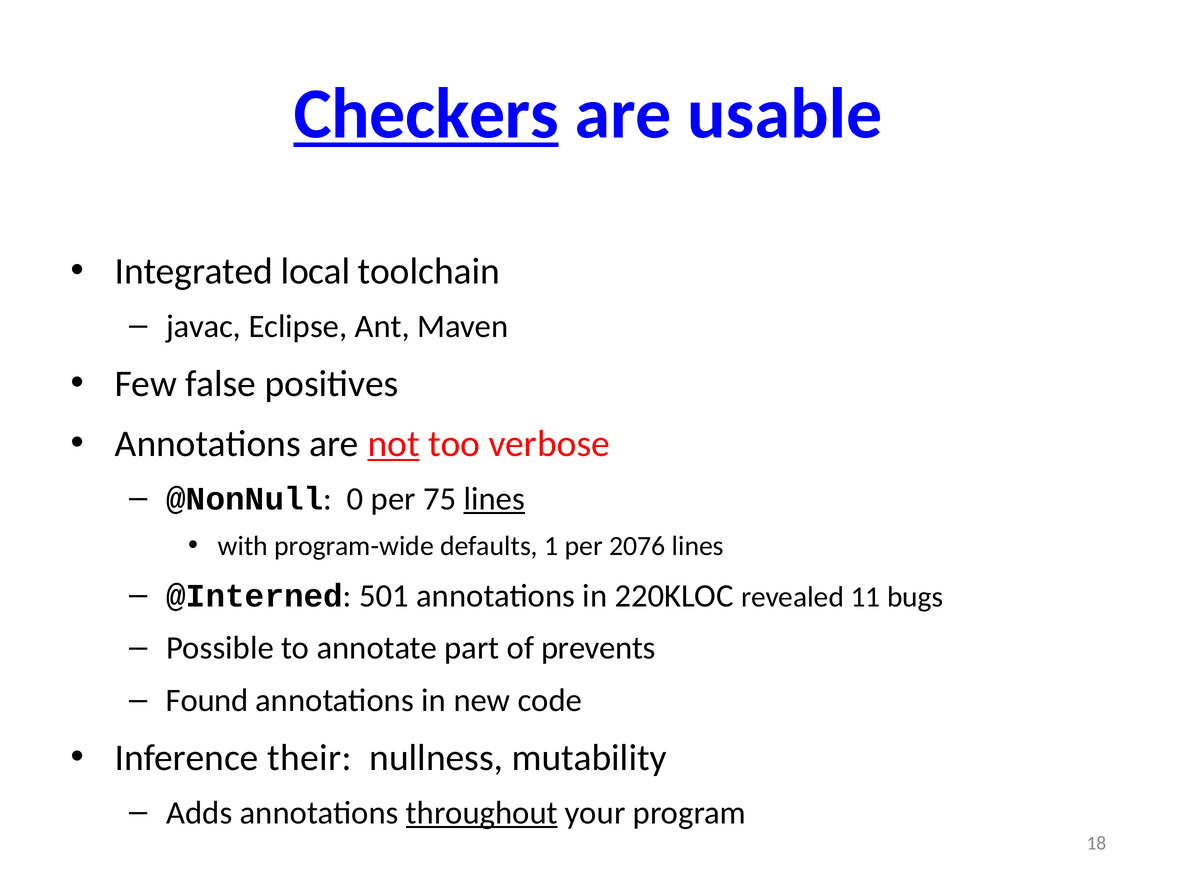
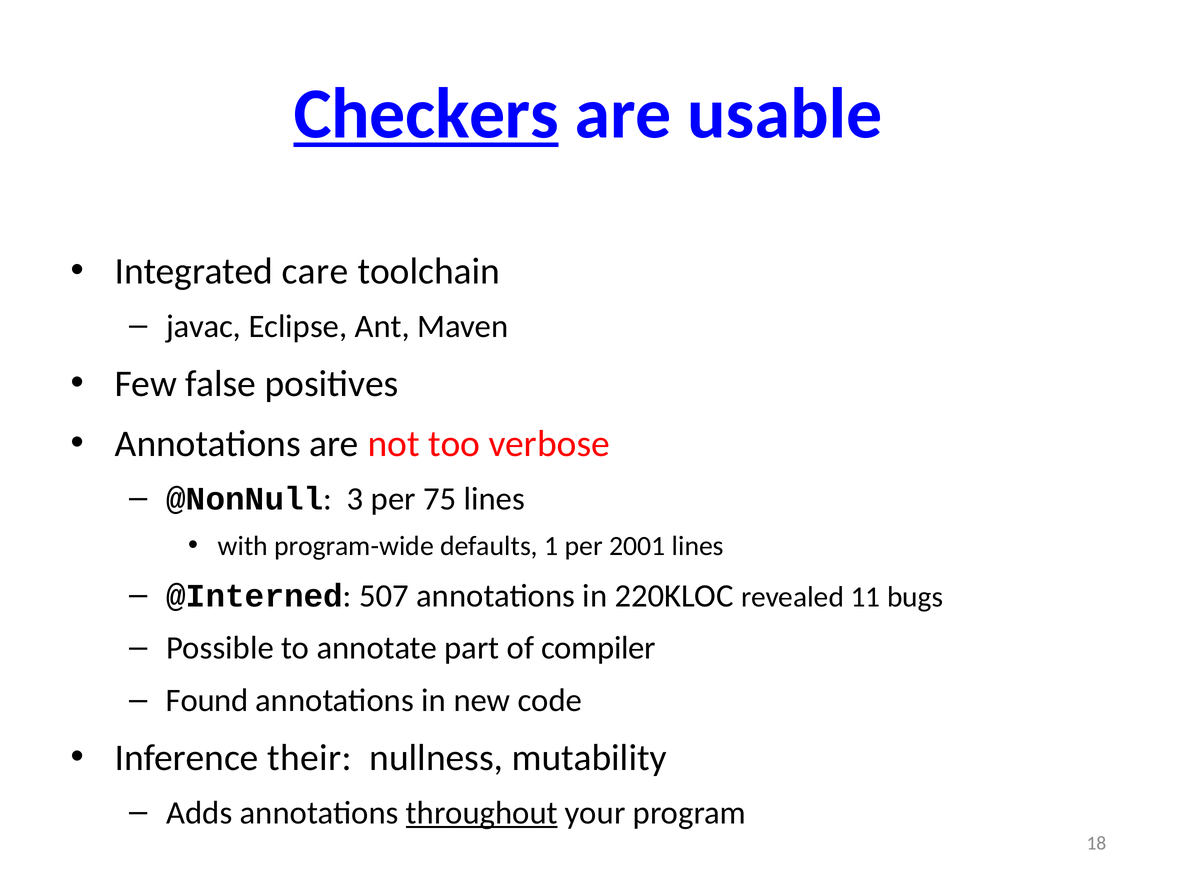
local: local -> care (315, 271)
not underline: present -> none (394, 444)
0: 0 -> 3 (355, 499)
lines underline: present -> none (494, 499)
2076: 2076 -> 2001 (637, 546)
501: 501 -> 507 (384, 596)
prevents: prevents -> compiler (598, 648)
